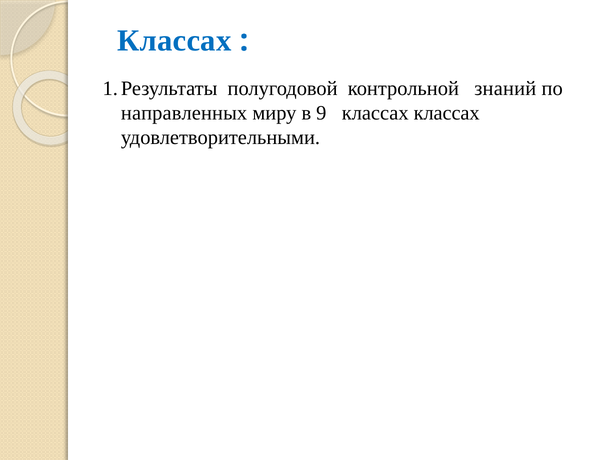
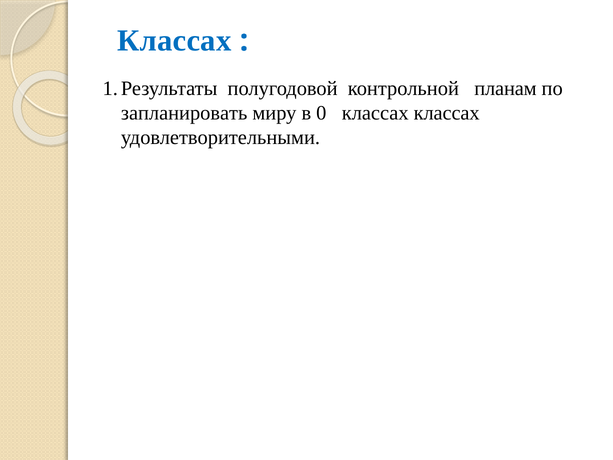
знаний: знаний -> планам (505, 89)
направленных: направленных -> запланировать (184, 113)
9: 9 -> 0 (321, 113)
